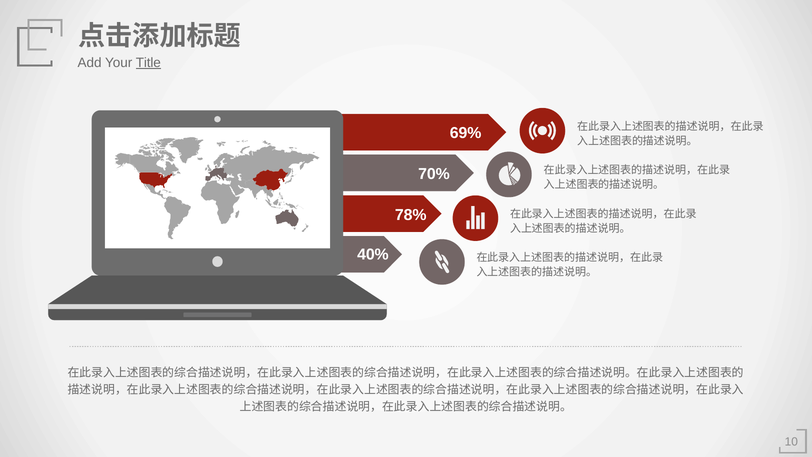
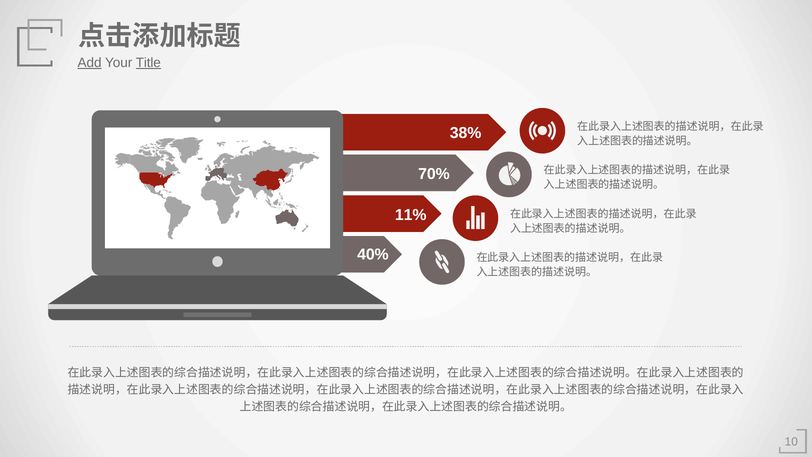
Add underline: none -> present (90, 63)
69%: 69% -> 38% (466, 133)
78%: 78% -> 11% (411, 215)
